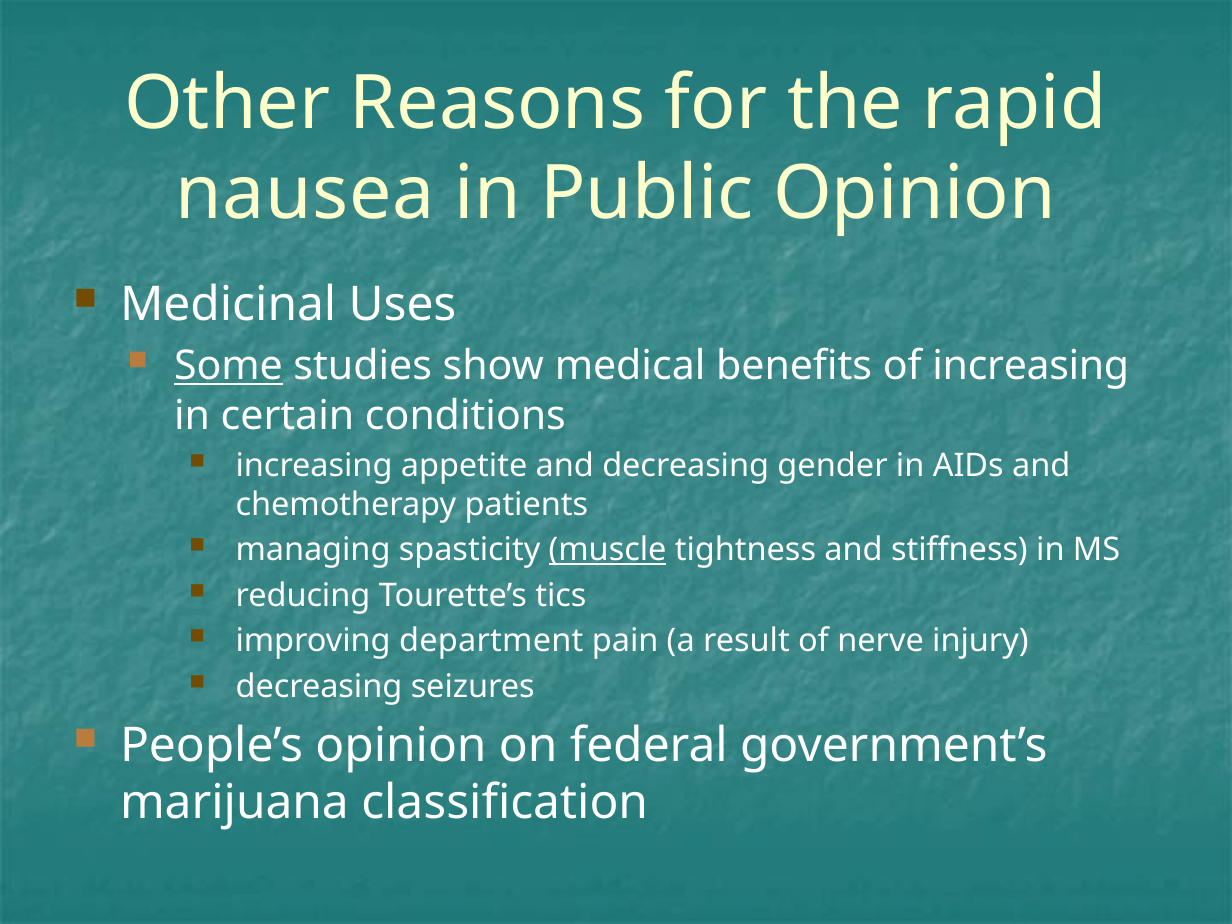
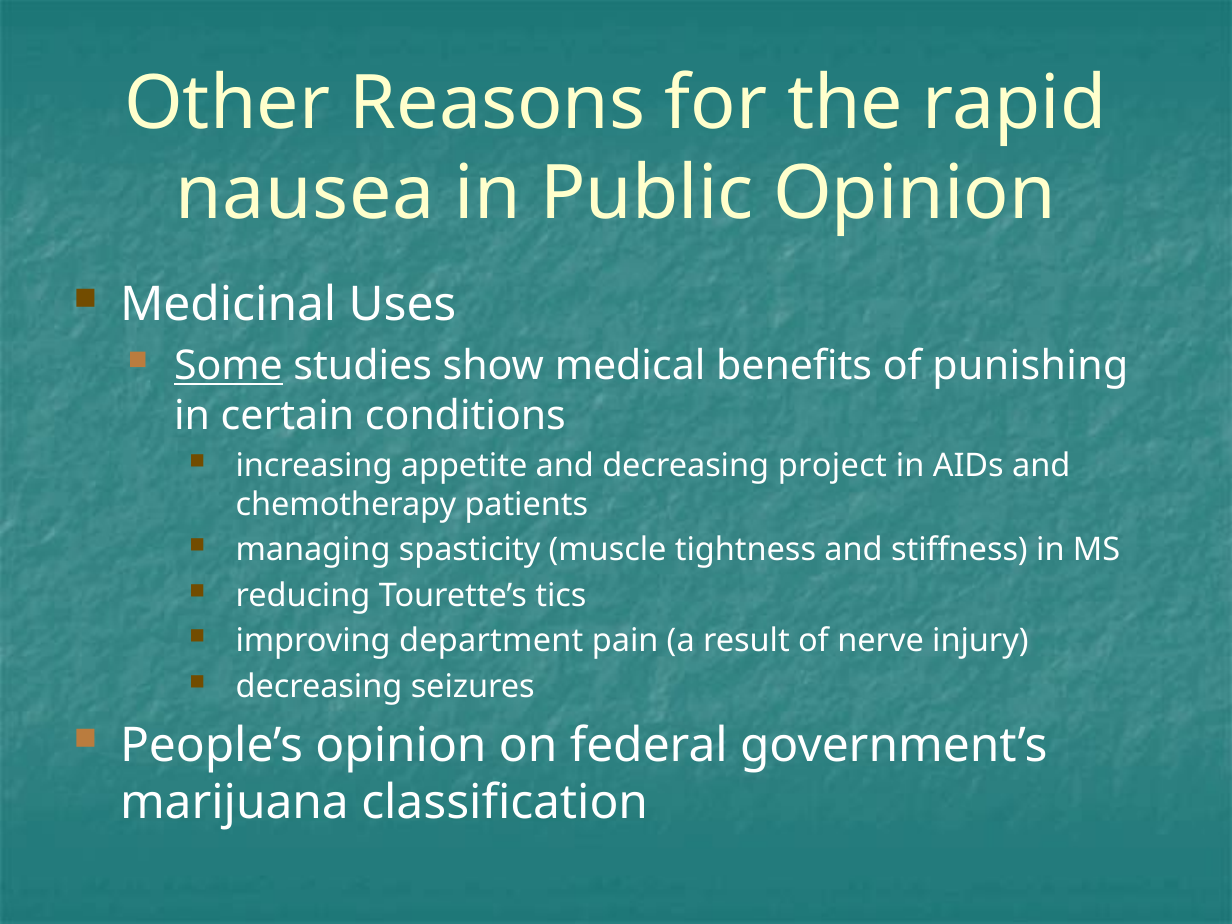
of increasing: increasing -> punishing (1030, 366)
gender: gender -> project (832, 466)
muscle underline: present -> none (608, 550)
